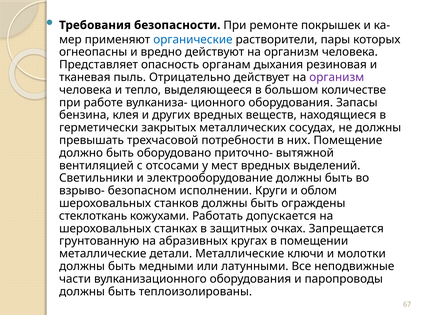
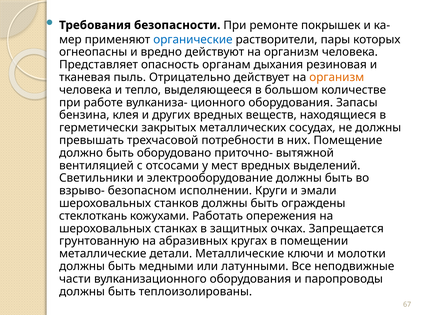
организм colour: purple -> orange (337, 78)
облом: облом -> эмали (319, 191)
допускается: допускается -> опережения (281, 216)
